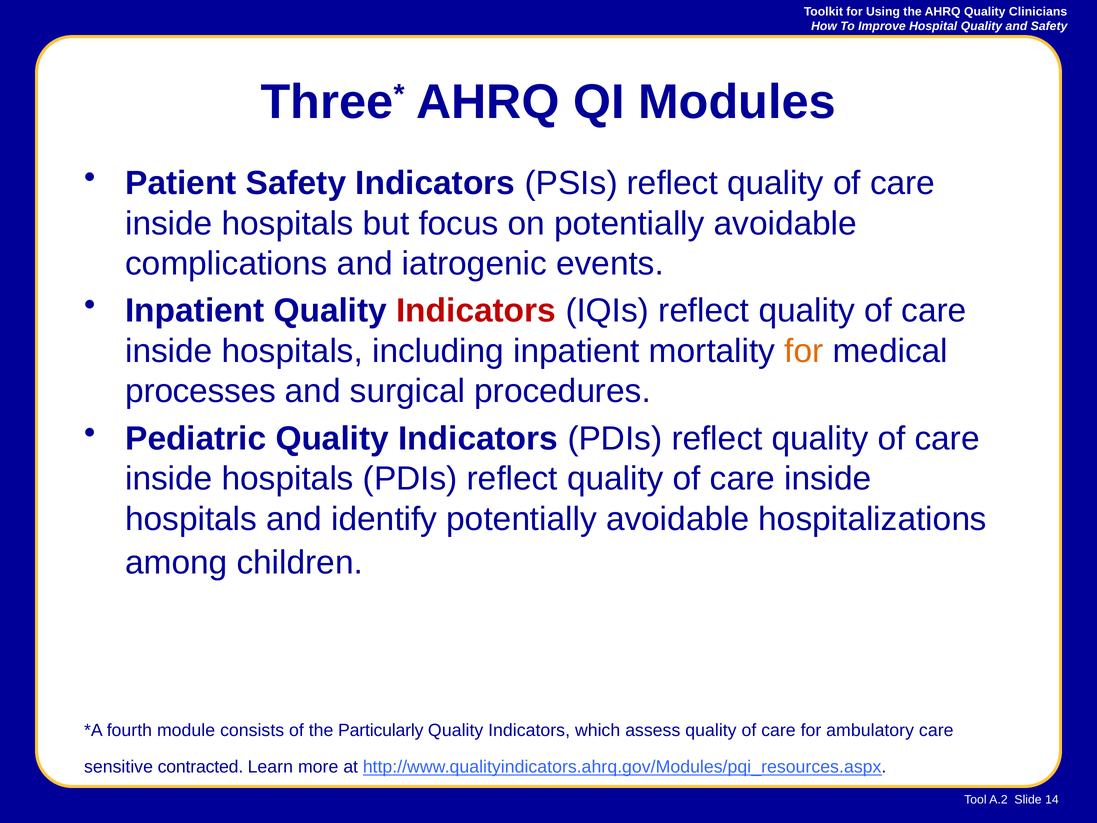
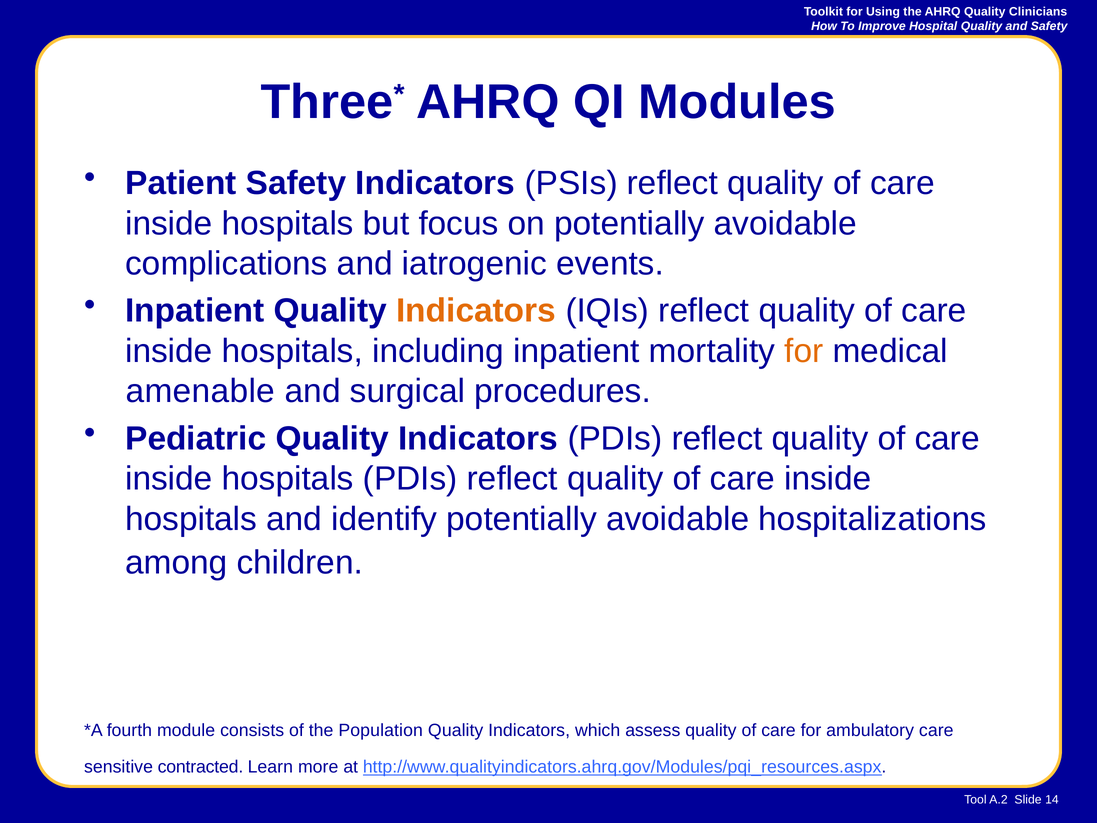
Indicators colour: red -> orange (476, 311)
processes: processes -> amenable (200, 391)
Particularly: Particularly -> Population (381, 730)
